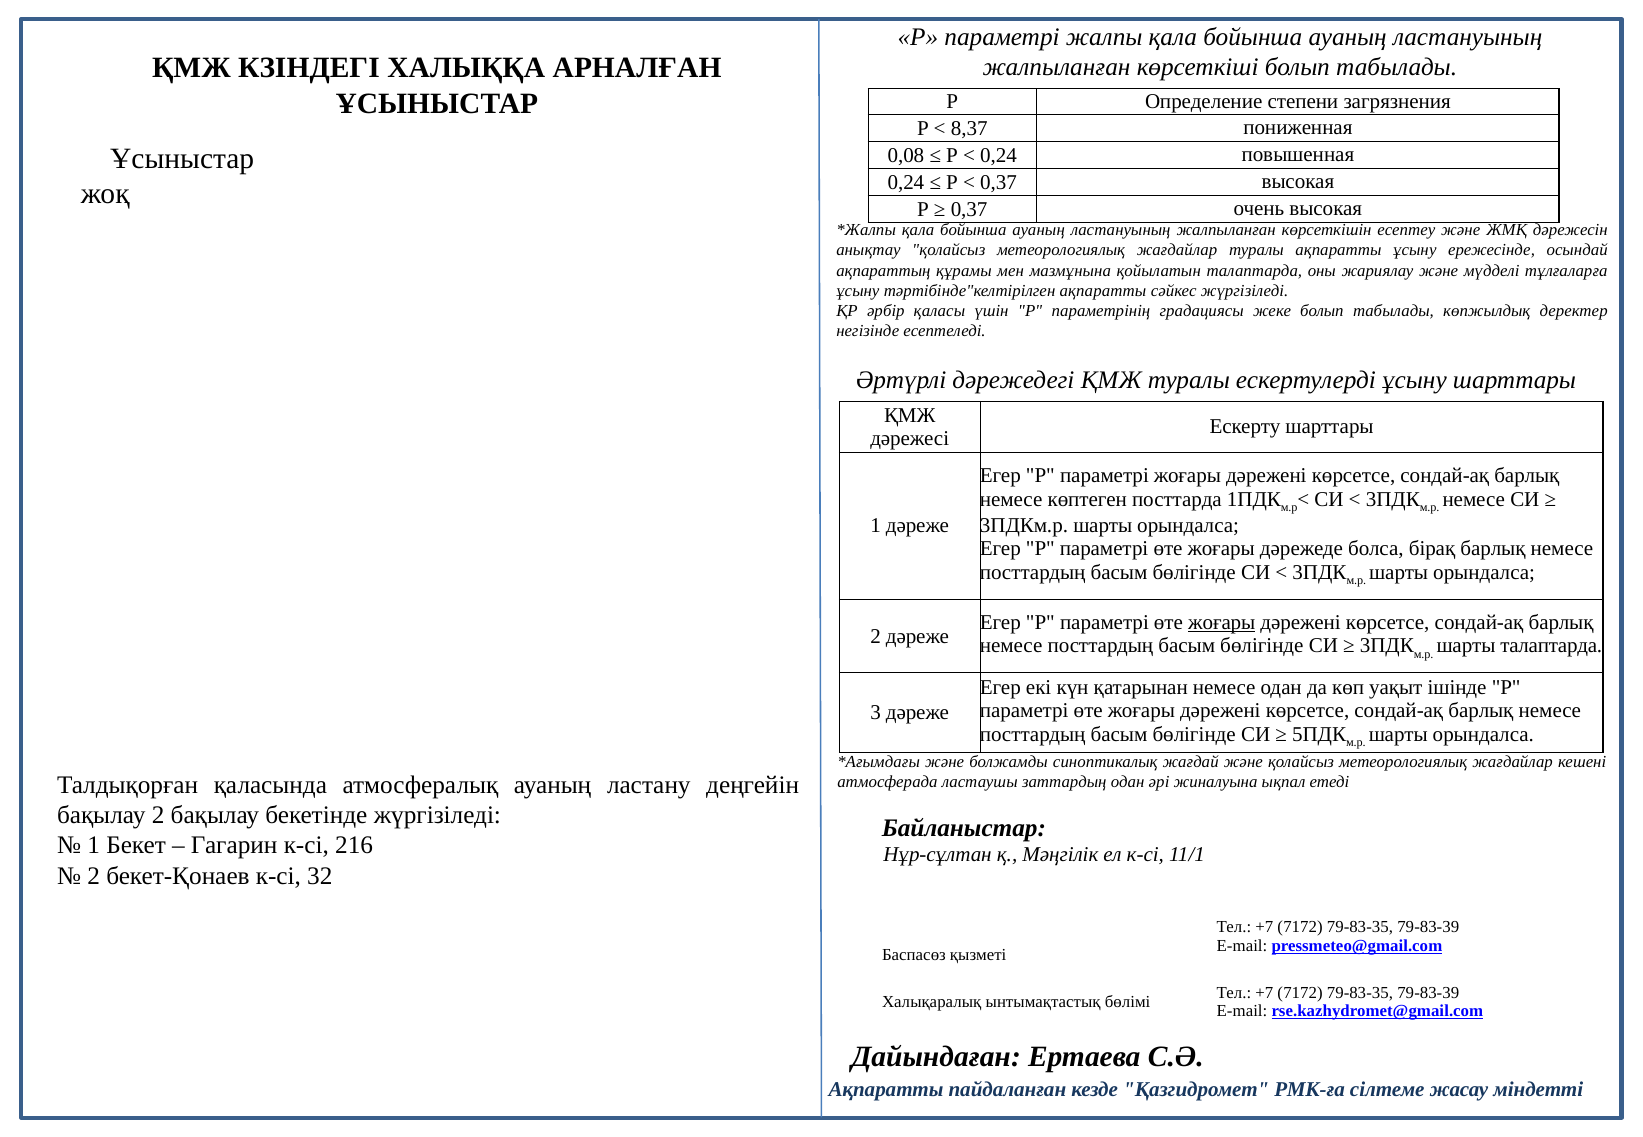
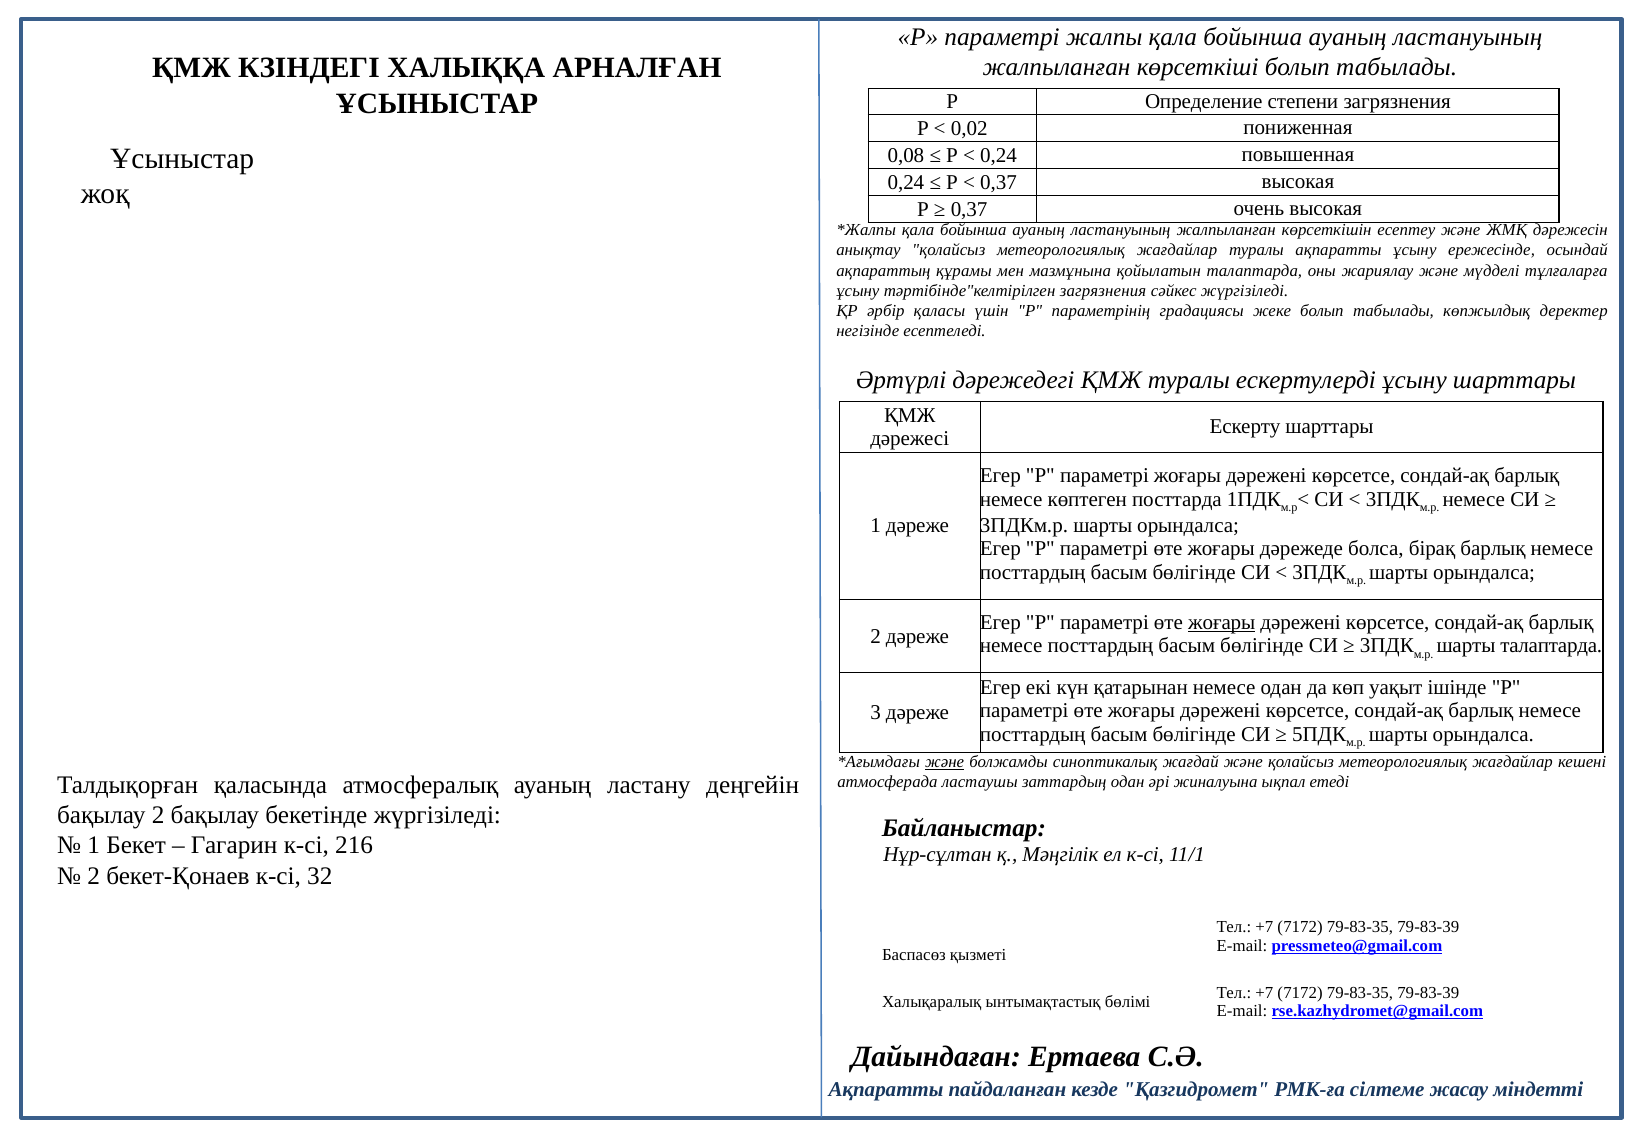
8,37: 8,37 -> 0,02 (969, 129)
тәртібінде"келтірілген ақпаратты: ақпаратты -> загрязнения (1103, 291)
және underline: none -> present (945, 762)
